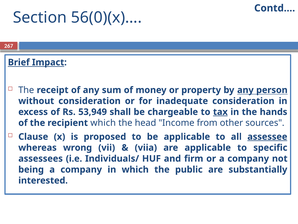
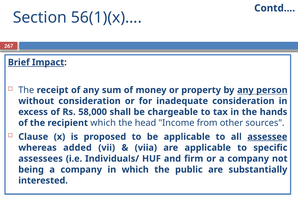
56(0)(x)…: 56(0)(x)… -> 56(1)(x)… (106, 17)
53,949: 53,949 -> 58,000 (93, 112)
tax underline: present -> none (220, 112)
wrong: wrong -> added (77, 147)
